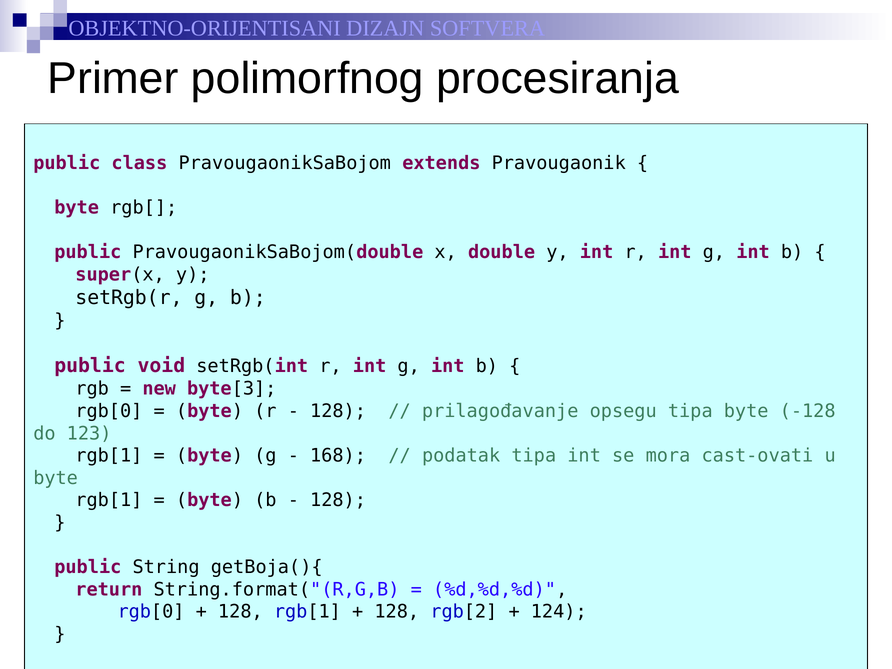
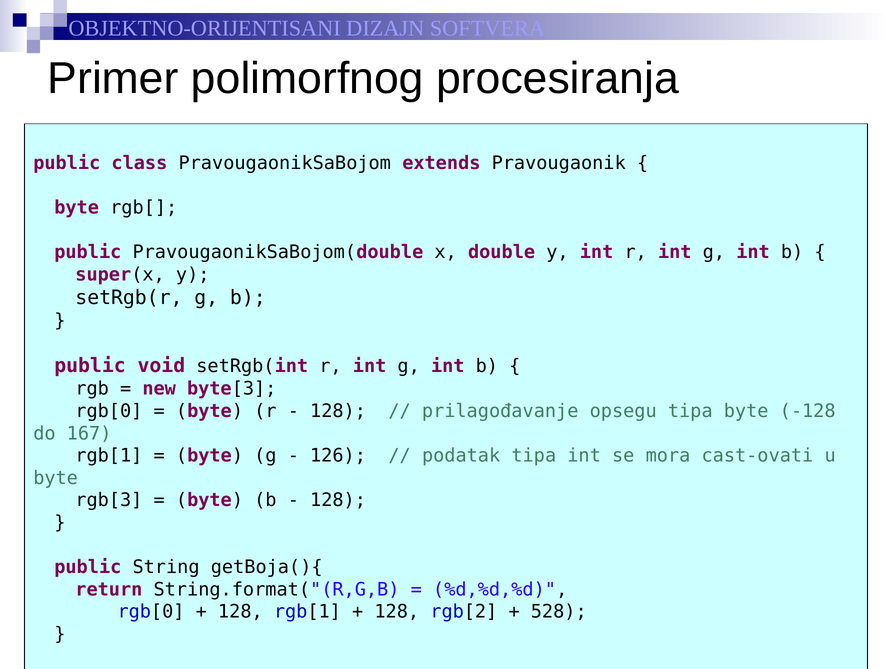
123: 123 -> 167 (89, 433)
168: 168 -> 126 (338, 456)
rgb[1: rgb[1 -> rgb[3 (109, 500)
124: 124 -> 528 (559, 612)
